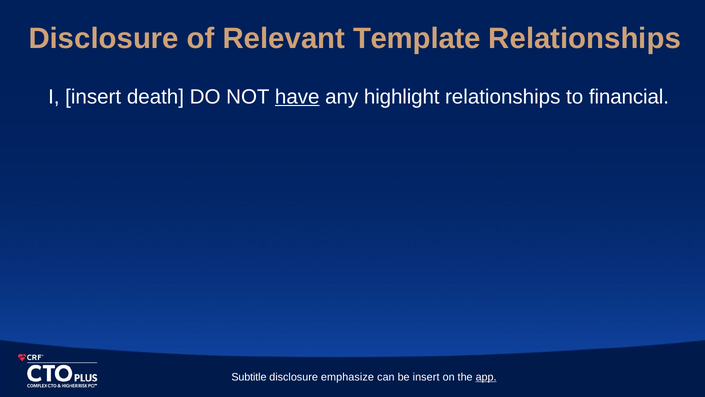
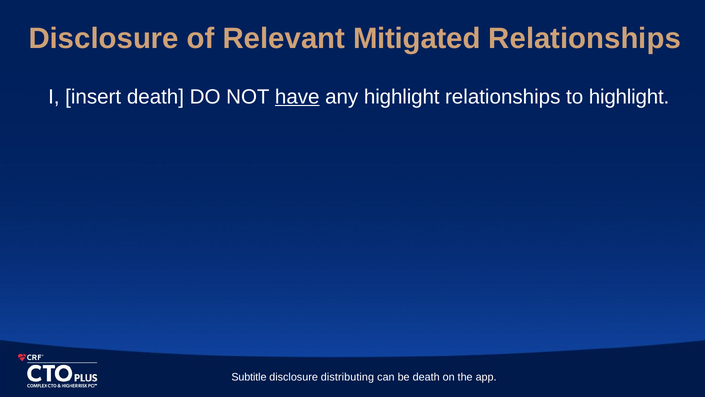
Template: Template -> Mitigated (417, 39)
to financial: financial -> highlight (629, 97)
emphasize: emphasize -> distributing (347, 377)
be insert: insert -> death (426, 377)
app underline: present -> none (486, 377)
